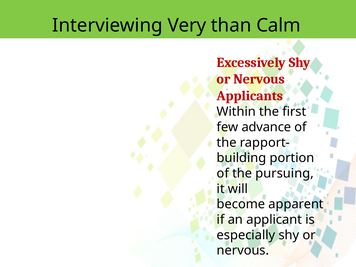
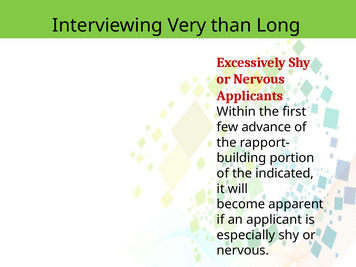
Calm: Calm -> Long (278, 25)
pursuing: pursuing -> indicated (285, 173)
